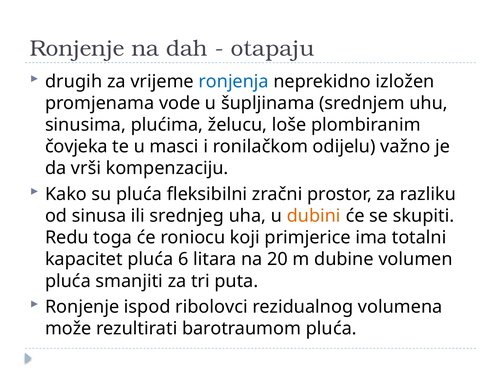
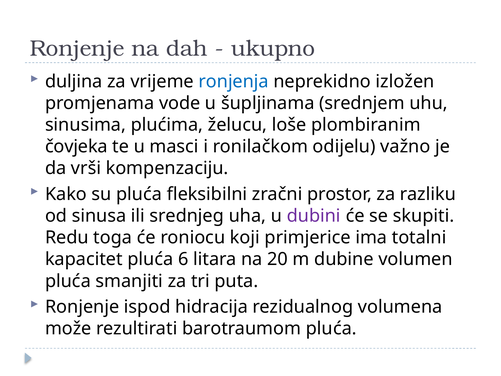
otapaju: otapaju -> ukupno (273, 48)
drugih: drugih -> duljina (74, 81)
dubini colour: orange -> purple (314, 216)
ribolovci: ribolovci -> hidracija (212, 307)
